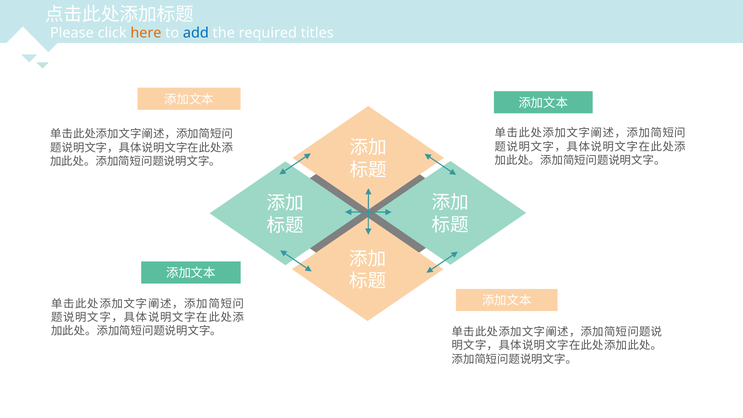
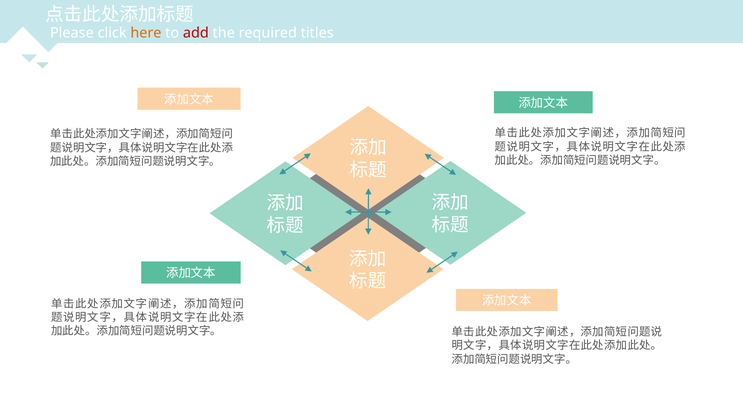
add colour: blue -> red (196, 33)
